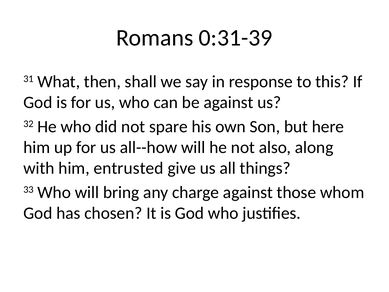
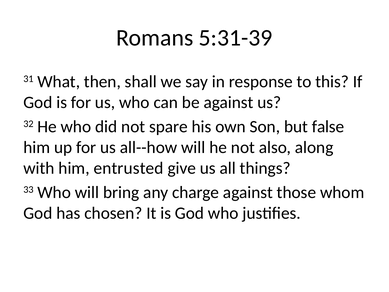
0:31-39: 0:31-39 -> 5:31-39 (236, 38)
here: here -> false (328, 127)
